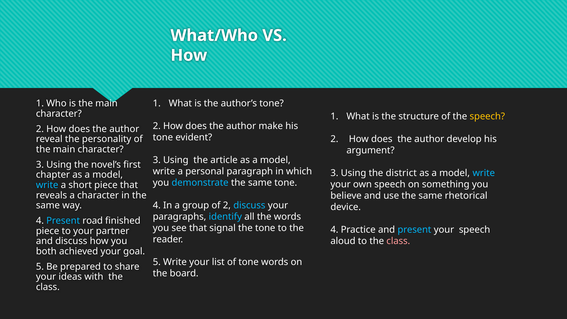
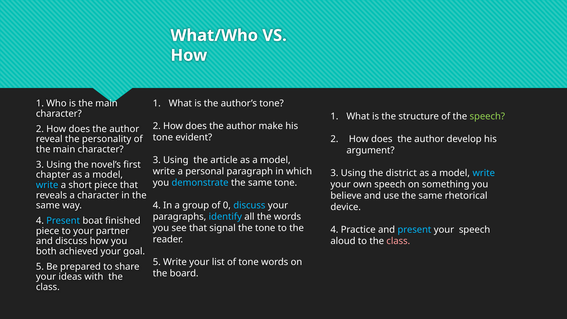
speech colour: yellow -> light green (487, 116)
of 2: 2 -> 0 (227, 205)
road: road -> boat (93, 221)
